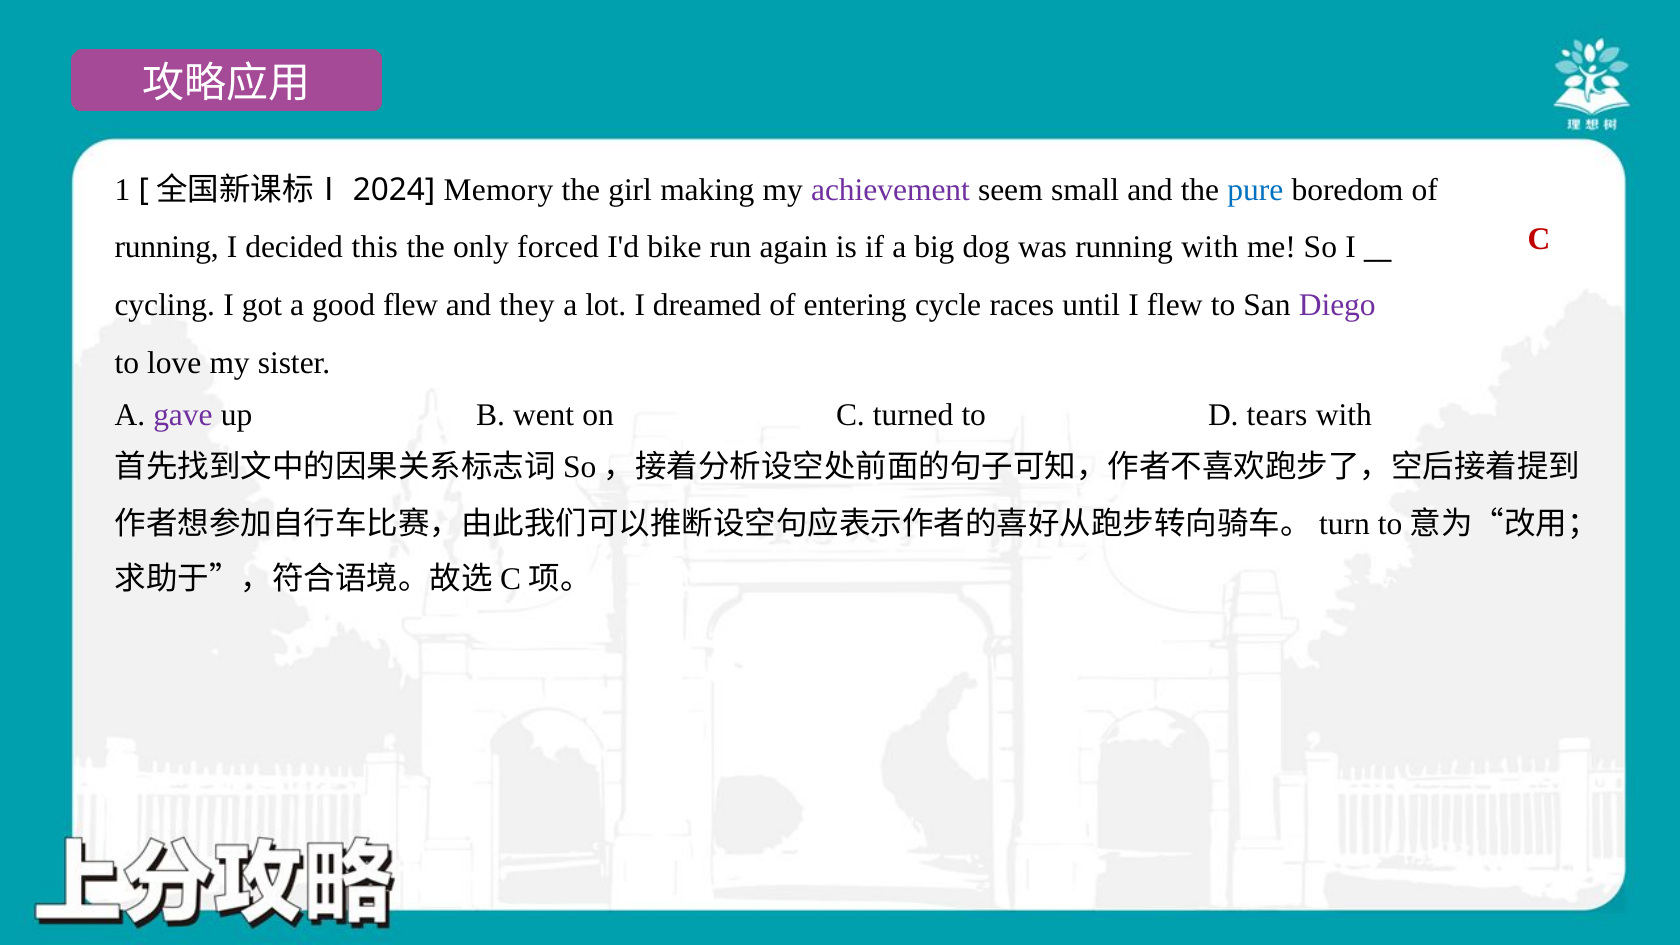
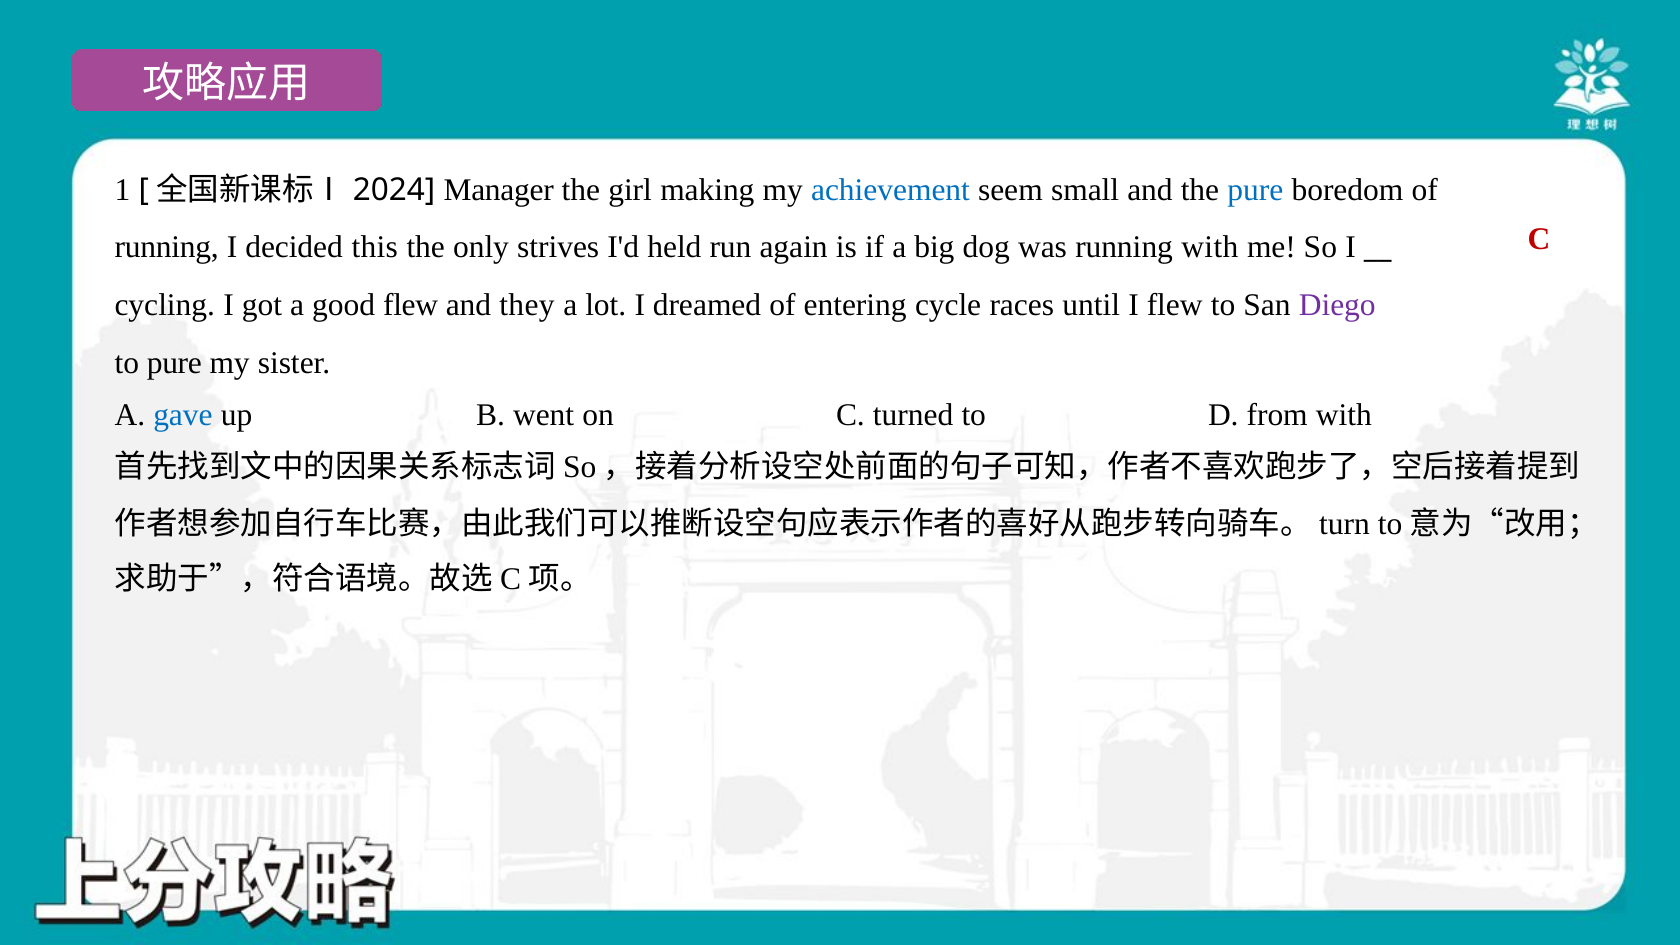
Memory: Memory -> Manager (499, 190)
achievement colour: purple -> blue (891, 190)
forced: forced -> strives (558, 248)
bike: bike -> held (674, 248)
to love: love -> pure (174, 363)
gave colour: purple -> blue (183, 415)
tears: tears -> from (1277, 415)
